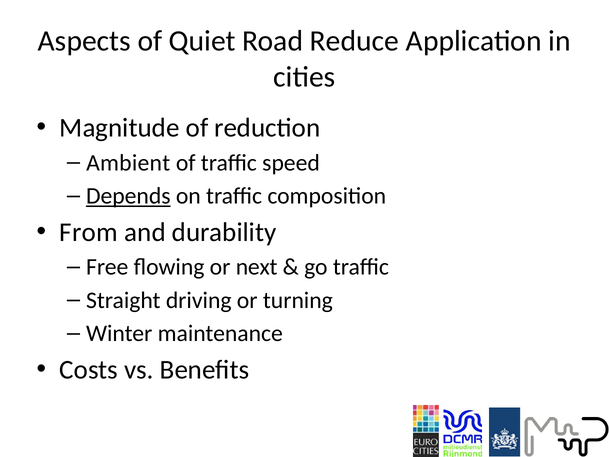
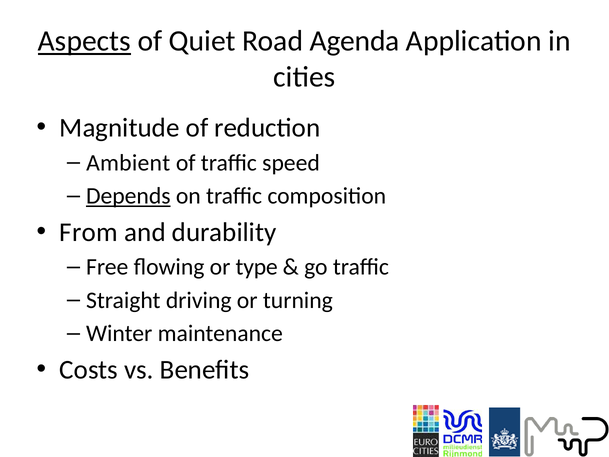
Aspects underline: none -> present (84, 41)
Reduce: Reduce -> Agenda (355, 41)
next: next -> type (257, 267)
